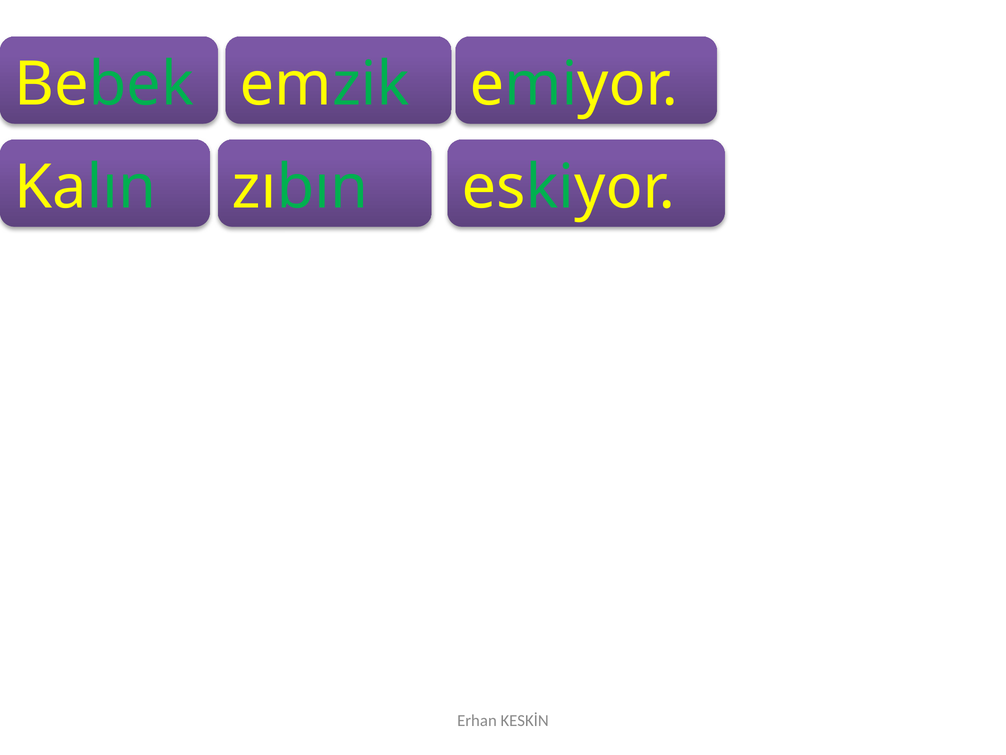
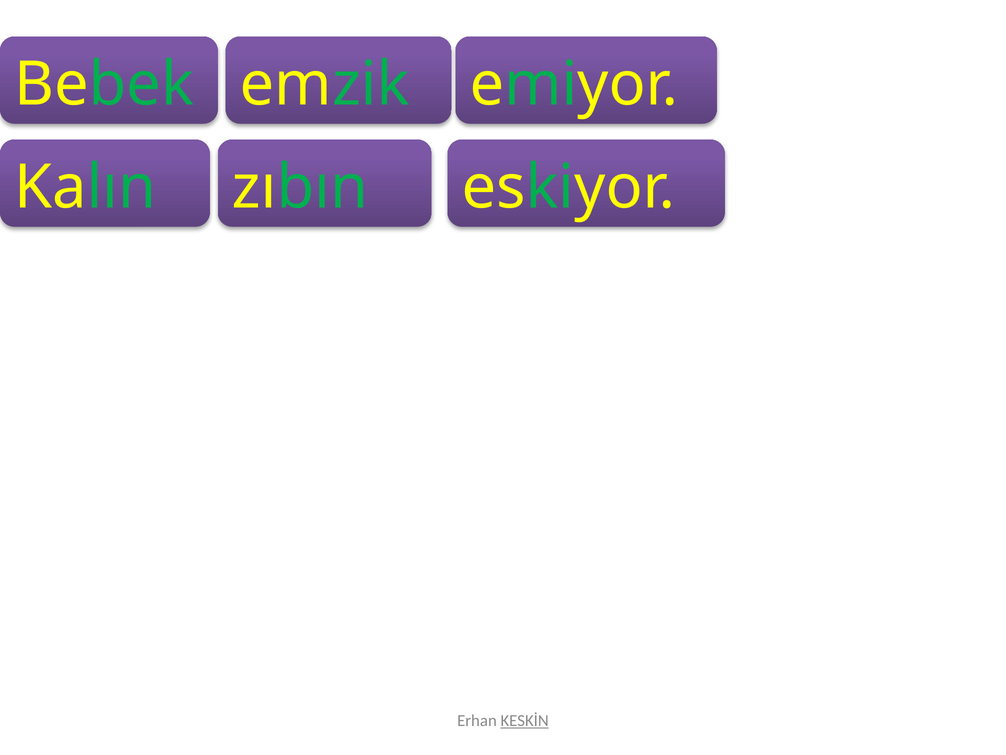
KESKİN underline: none -> present (525, 720)
